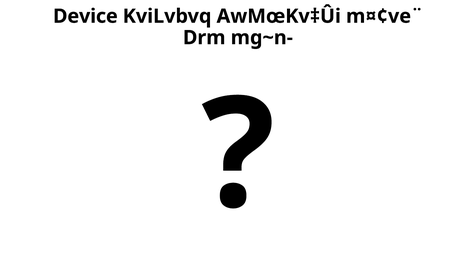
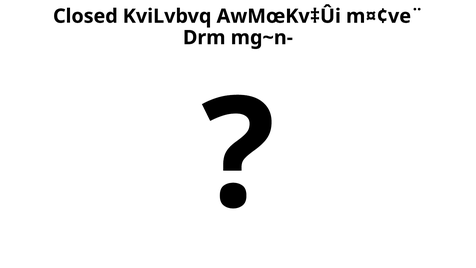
Device: Device -> Closed (85, 16)
